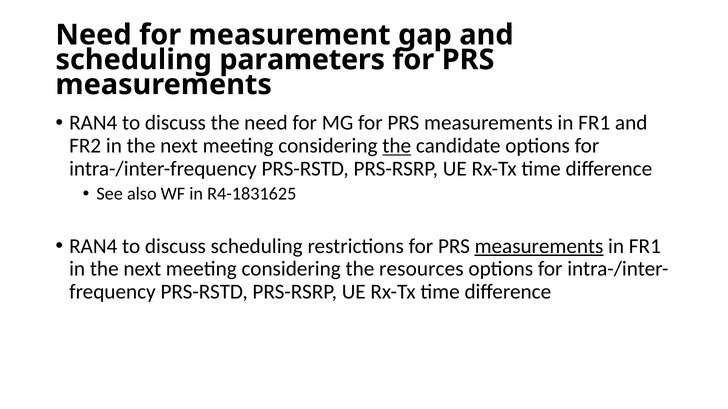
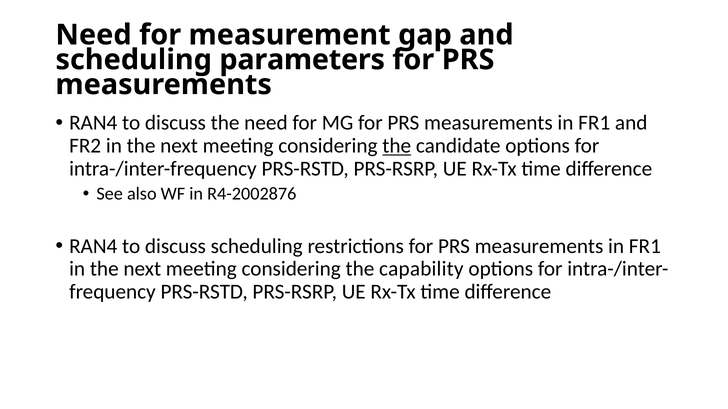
R4-1831625: R4-1831625 -> R4-2002876 (252, 194)
measurements underline: present -> none (539, 246)
resources: resources -> capability (421, 269)
